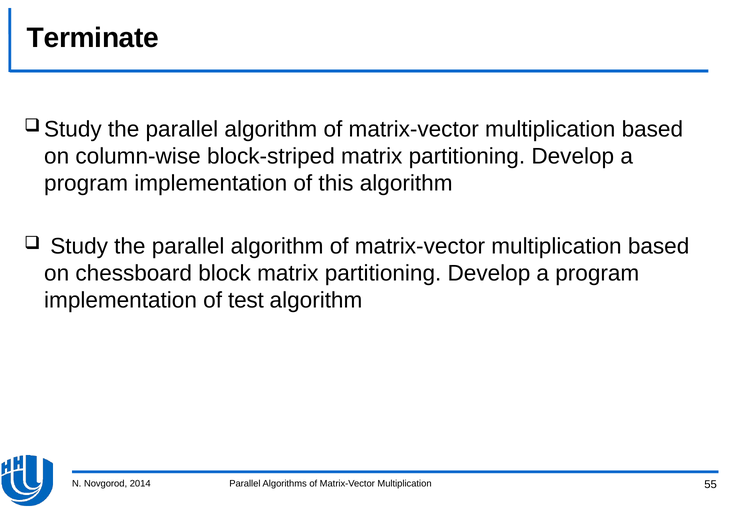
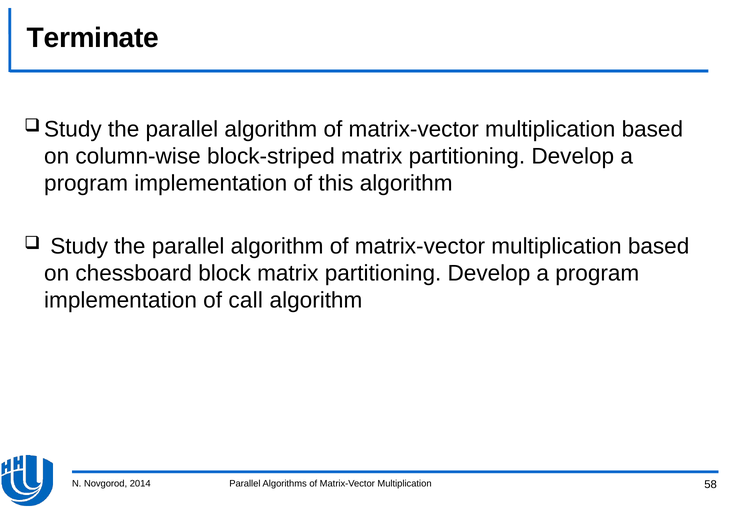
test: test -> call (246, 301)
55: 55 -> 58 (711, 485)
